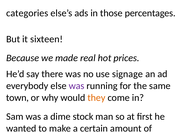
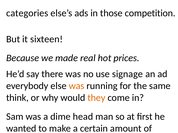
percentages: percentages -> competition (150, 13)
was colour: purple -> orange (77, 86)
town: town -> think (17, 98)
stock: stock -> head (83, 117)
